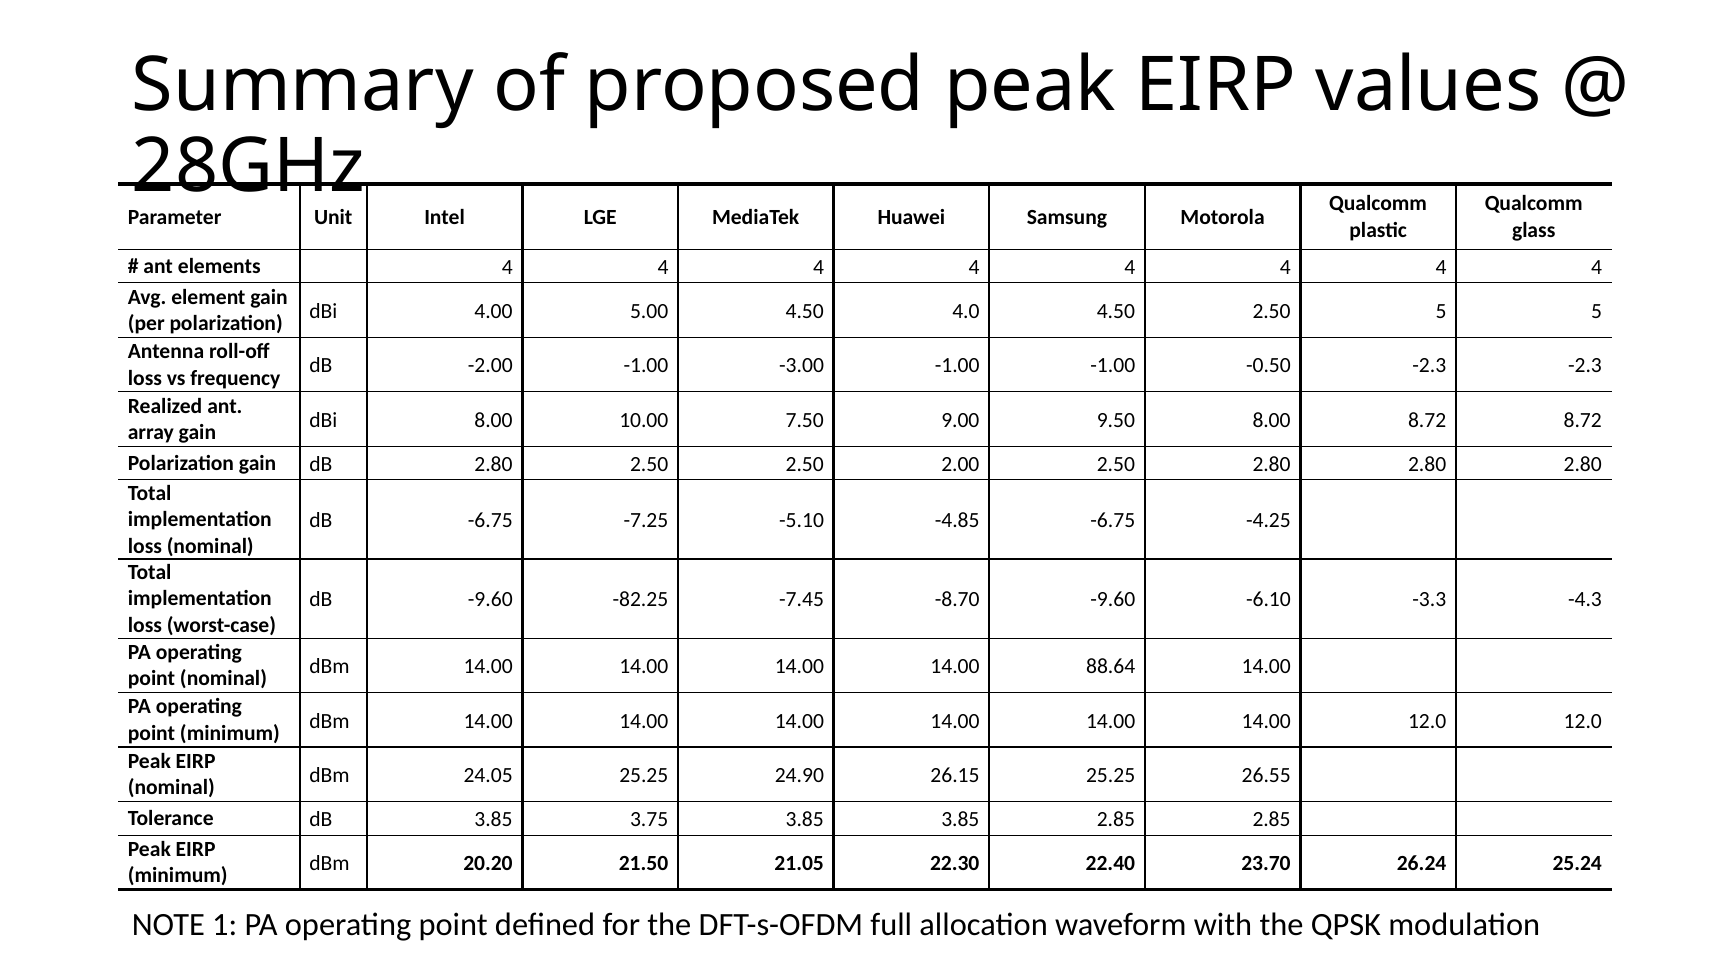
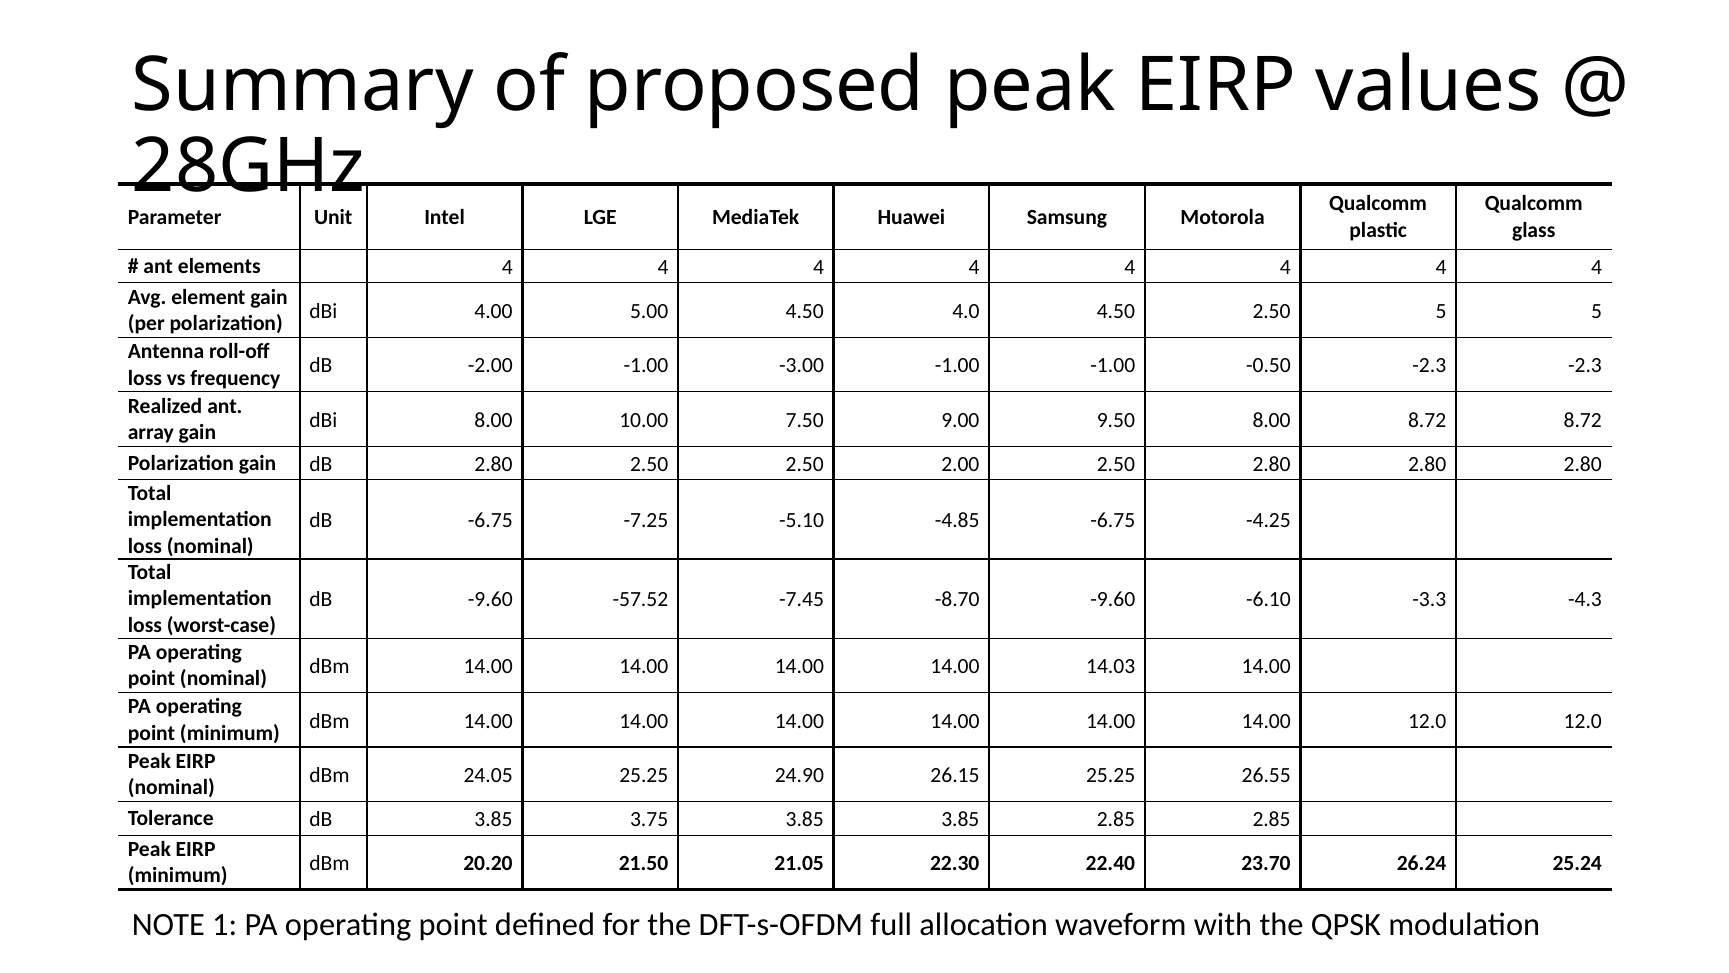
-82.25: -82.25 -> -57.52 (640, 599)
88.64: 88.64 -> 14.03 (1111, 666)
